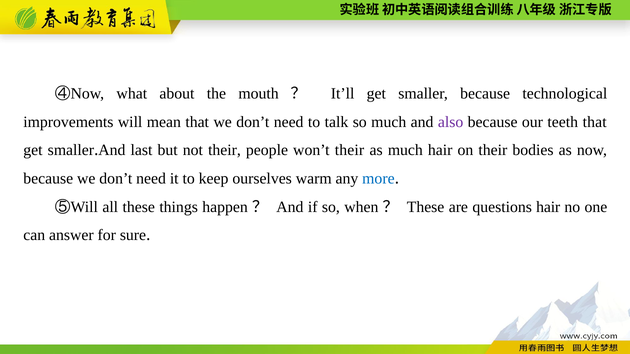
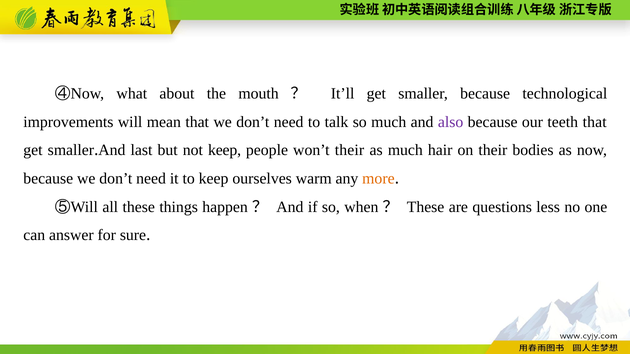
not their: their -> keep (225, 150)
more colour: blue -> orange (378, 179)
questions hair: hair -> less (548, 207)
